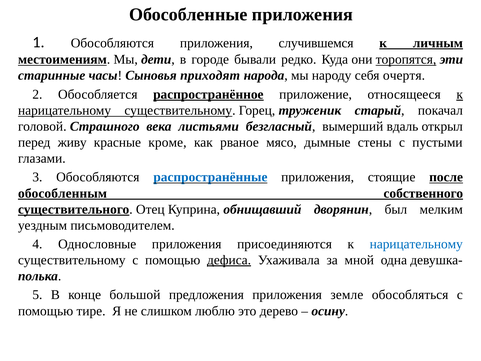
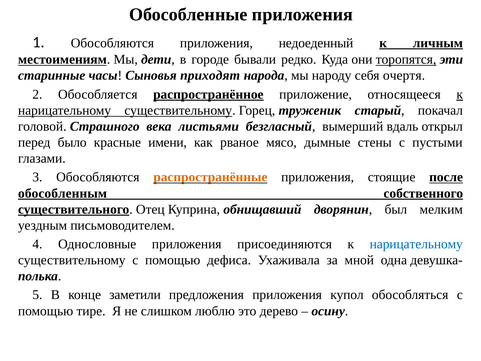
случившемся: случившемся -> недоеденный (316, 43)
живу: живу -> было (72, 142)
кроме: кроме -> имени (168, 142)
распространённые colour: blue -> orange (210, 177)
дефиса underline: present -> none (229, 260)
большой: большой -> заметили (135, 295)
земле: земле -> купол (347, 295)
